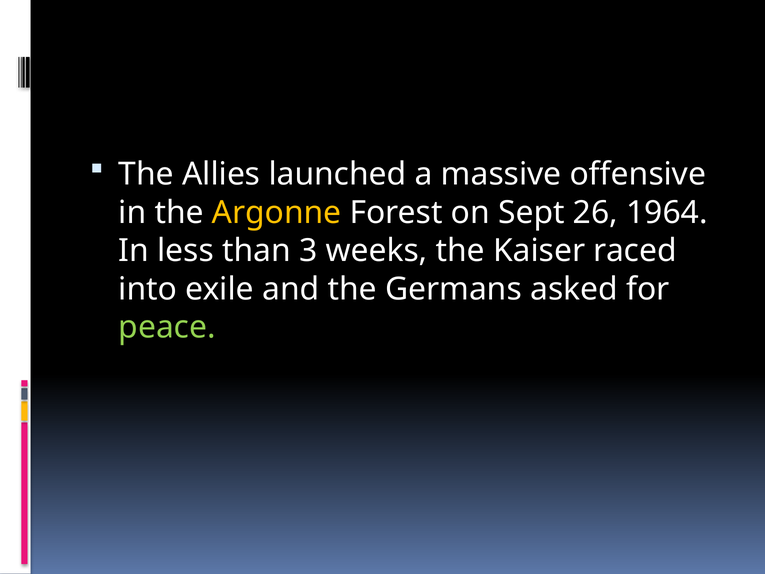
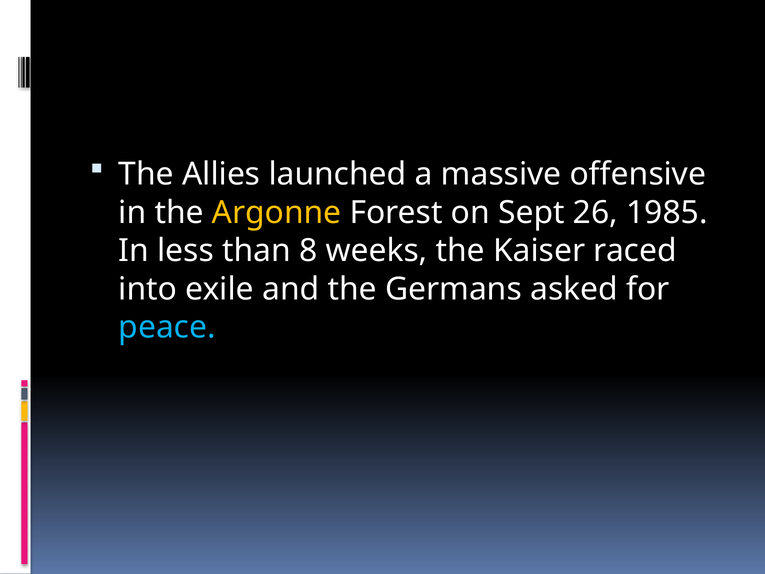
1964: 1964 -> 1985 (667, 213)
3: 3 -> 8 (308, 251)
peace colour: light green -> light blue (167, 327)
